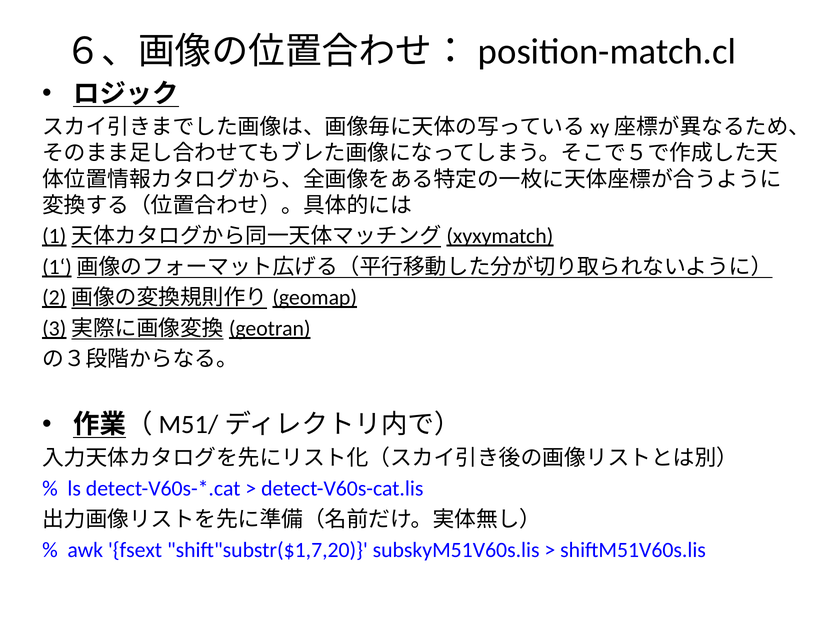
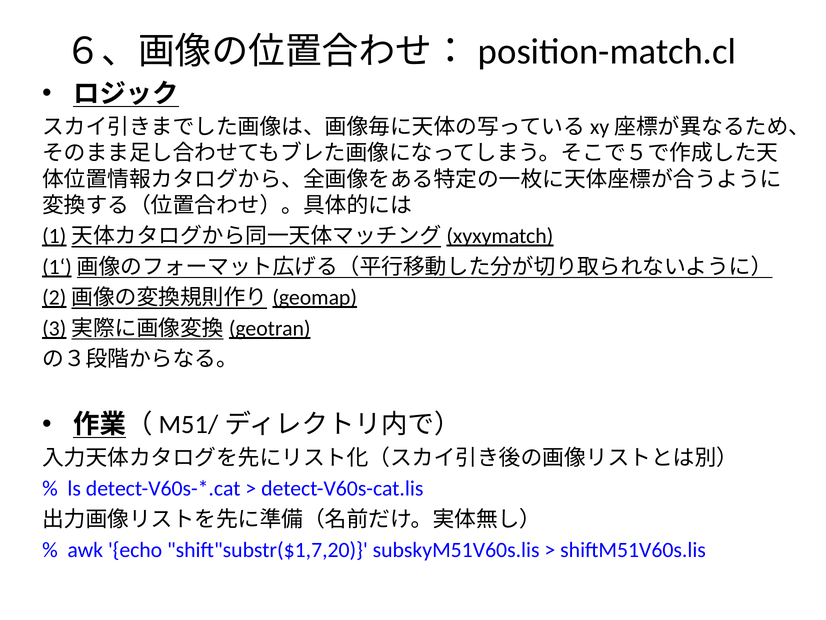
fsext: fsext -> echo (135, 550)
